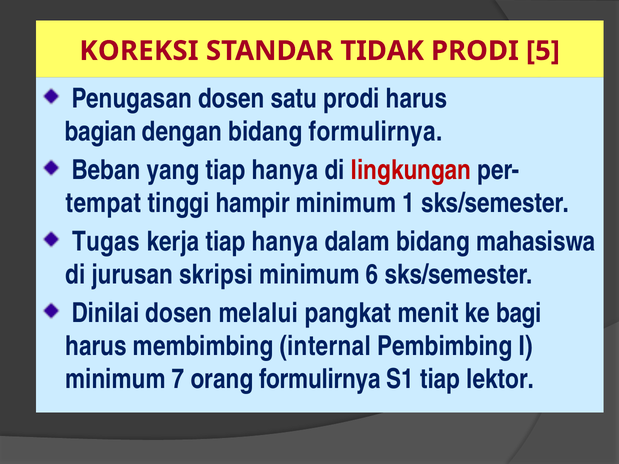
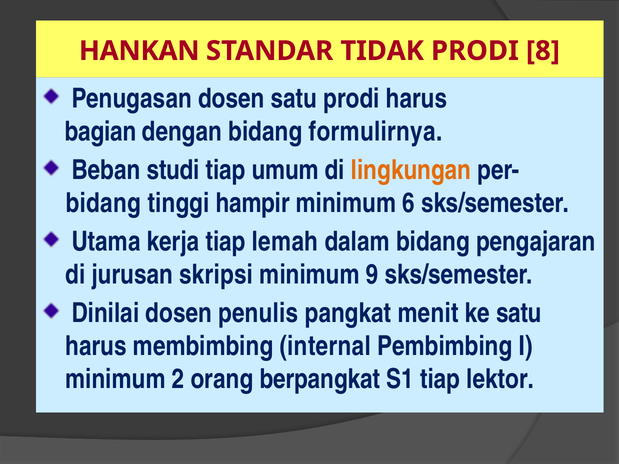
KOREKSI: KOREKSI -> HANKAN (139, 51)
5: 5 -> 8 (543, 51)
yang: yang -> studi (173, 170)
hanya: hanya -> umum (285, 170)
lingkungan colour: red -> orange (411, 170)
tempat: tempat -> bidang (103, 203)
1: 1 -> 6 (409, 203)
Tugas: Tugas -> Utama (106, 242)
kerja tiap hanya: hanya -> lemah (285, 242)
mahasiswa: mahasiswa -> pengajaran (536, 242)
6: 6 -> 9 (372, 275)
melalui: melalui -> penulis (258, 313)
ke bagi: bagi -> satu (519, 313)
7: 7 -> 2 (178, 380)
orang formulirnya: formulirnya -> berpangkat (320, 380)
